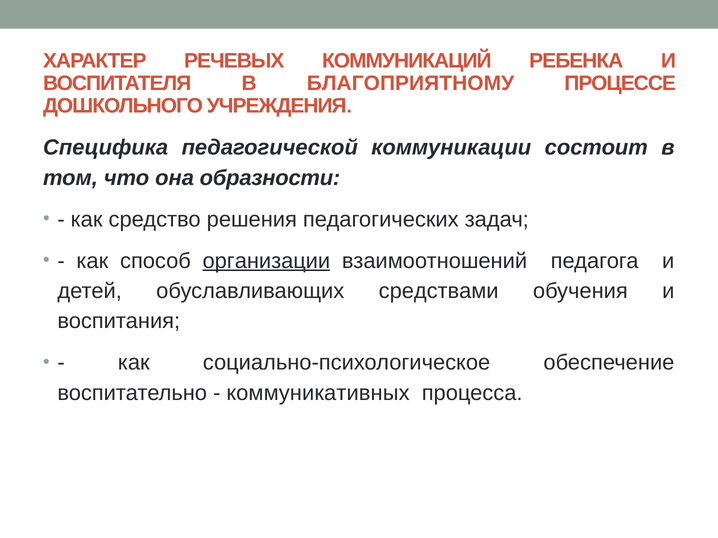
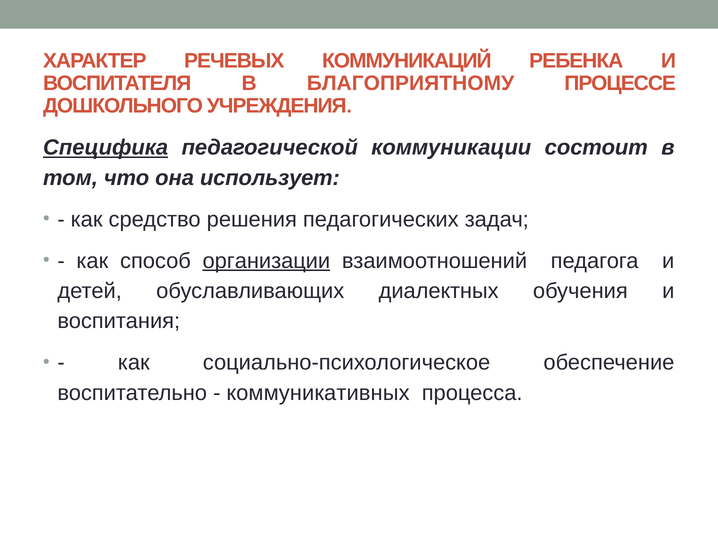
Специфика underline: none -> present (106, 148)
образности: образности -> использует (270, 178)
средствами: средствами -> диалектных (439, 291)
